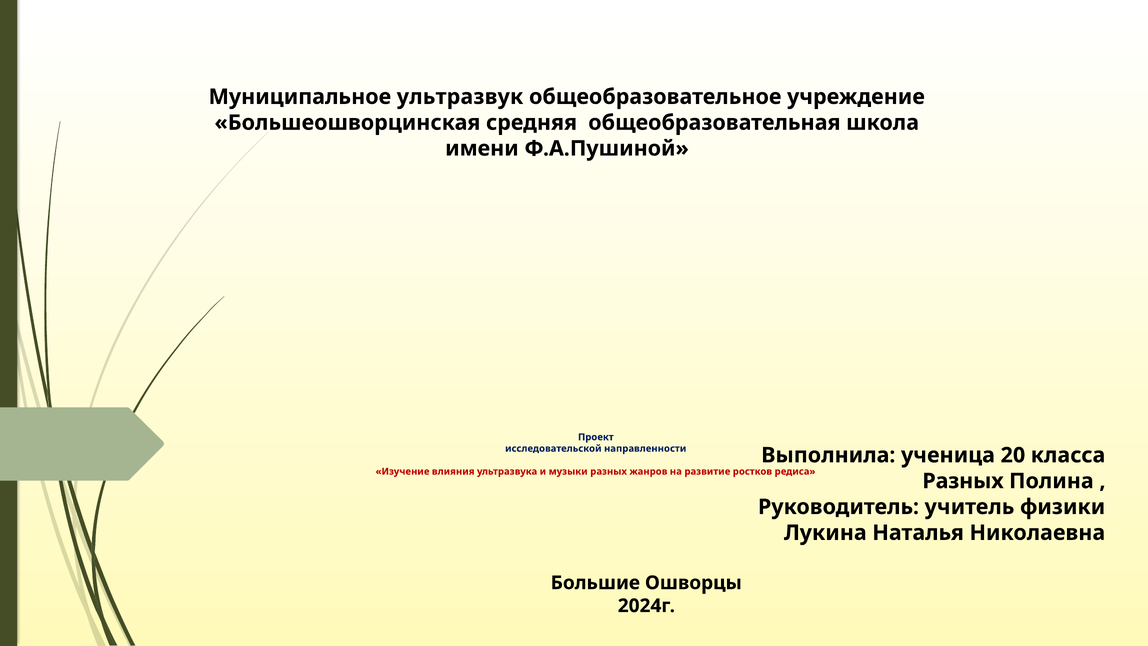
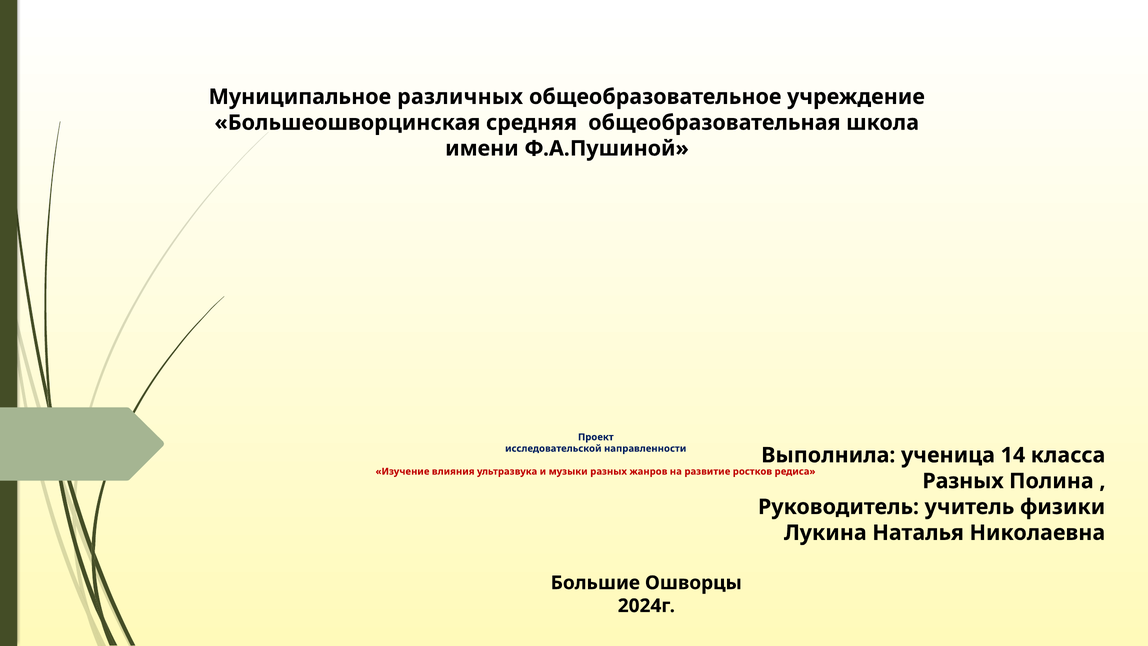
ультразвук: ультразвук -> различных (460, 97)
20: 20 -> 14 (1013, 455)
